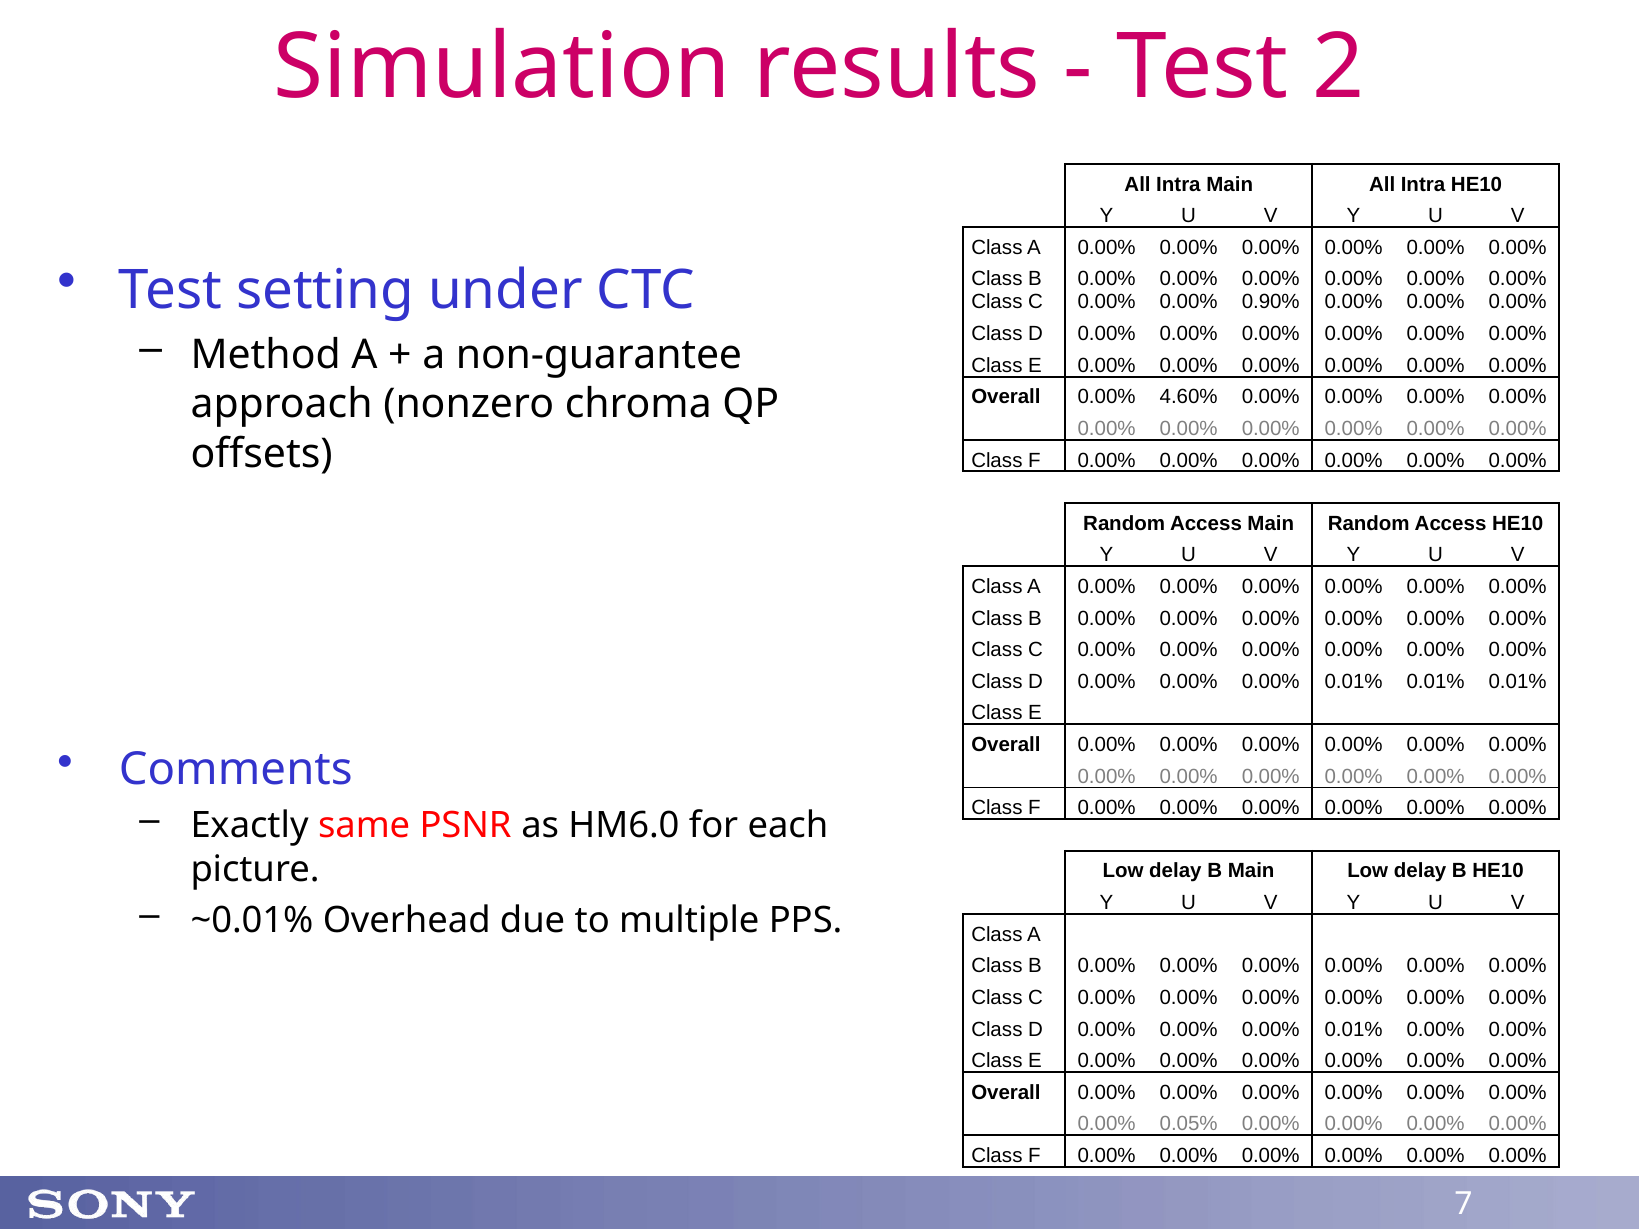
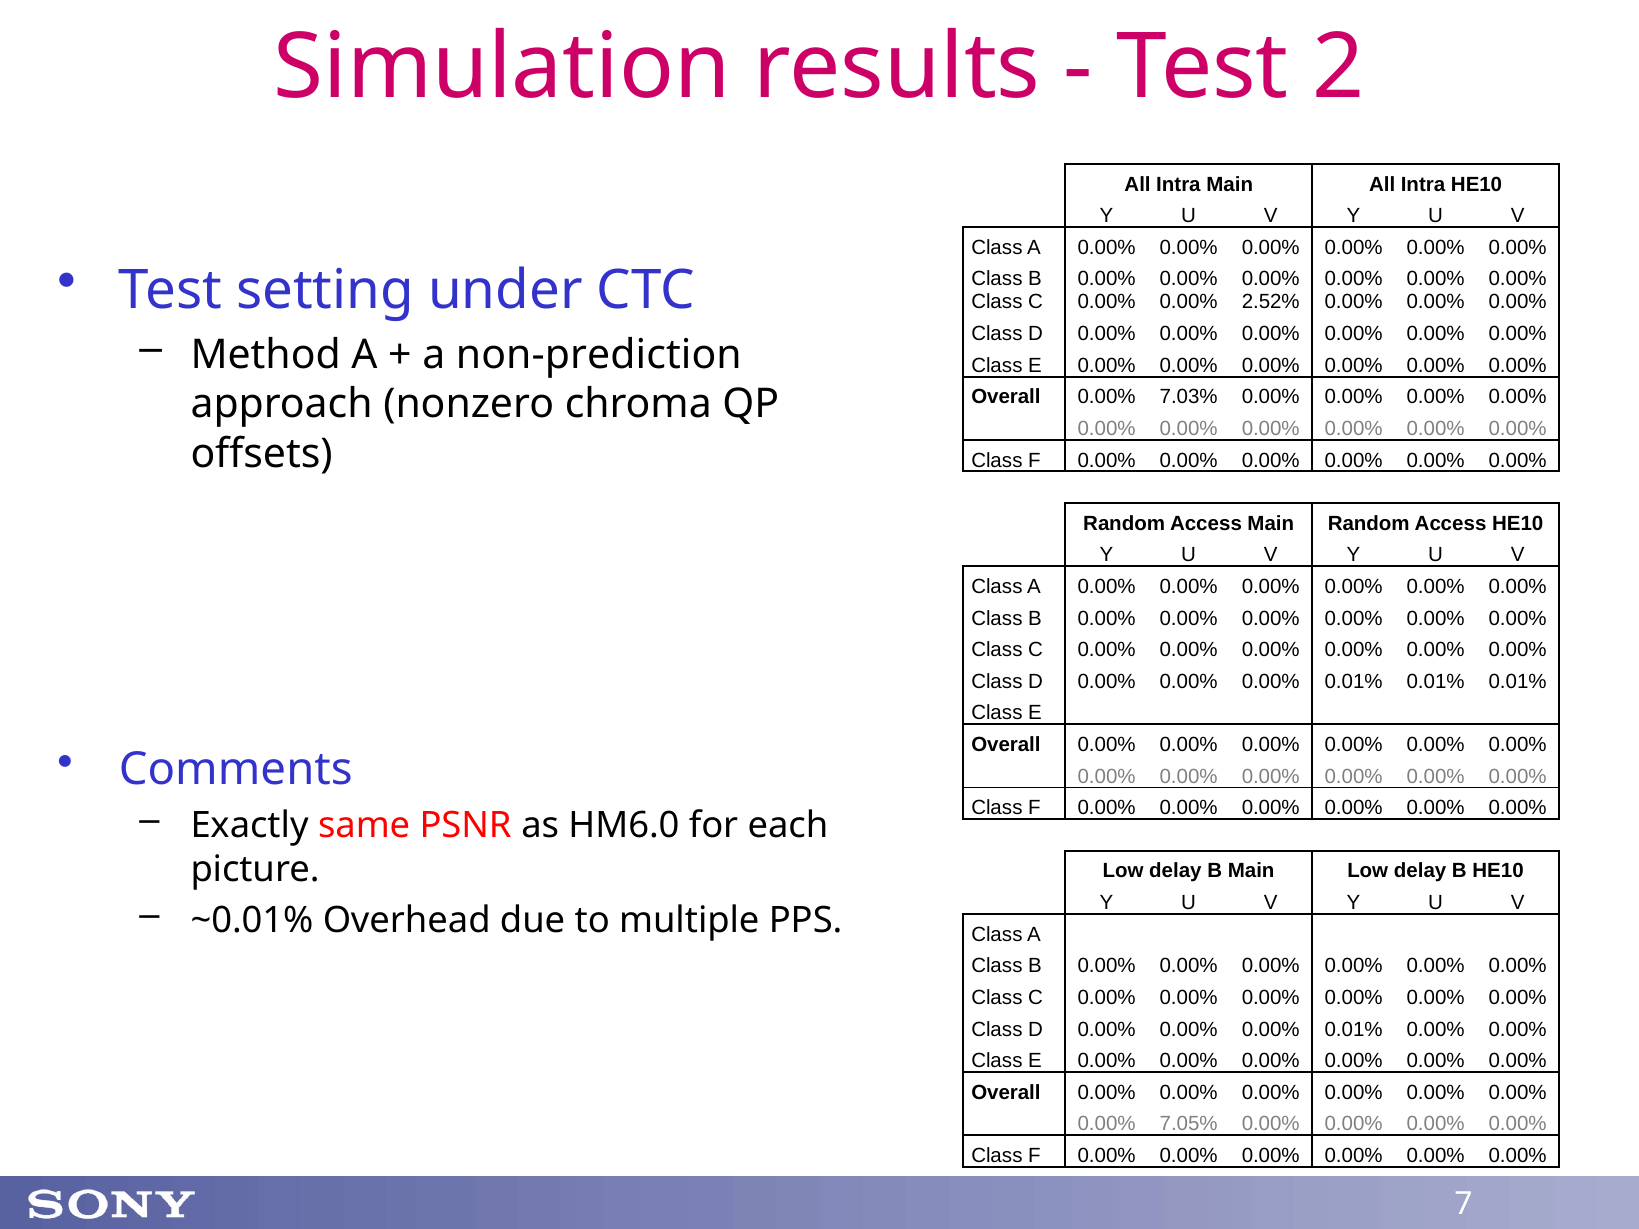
0.90%: 0.90% -> 2.52% (1271, 302)
non-guarantee: non-guarantee -> non-prediction (599, 355)
4.60%: 4.60% -> 7.03% (1189, 397)
0.05%: 0.05% -> 7.05% (1189, 1124)
